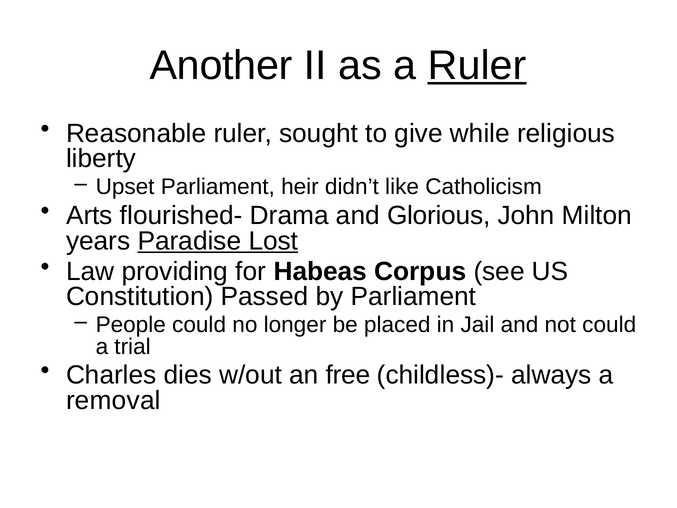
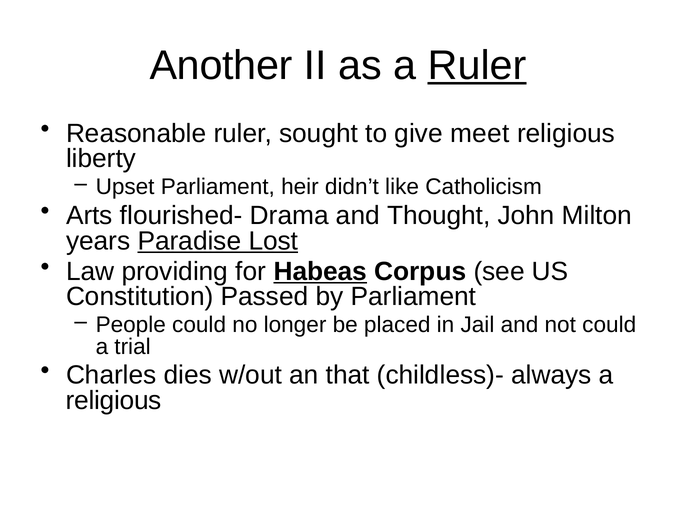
while: while -> meet (480, 133)
Glorious: Glorious -> Thought (439, 215)
Habeas underline: none -> present (320, 271)
free: free -> that (348, 375)
removal: removal -> religious (114, 400)
